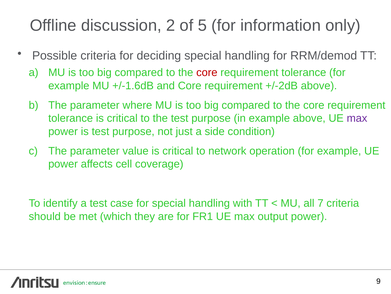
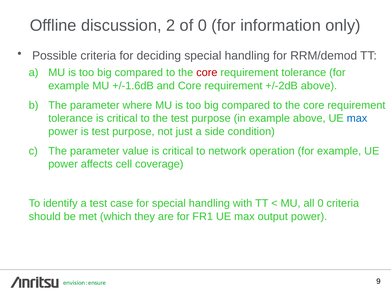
of 5: 5 -> 0 (202, 25)
max colour: purple -> blue (357, 118)
all 7: 7 -> 0 (320, 203)
